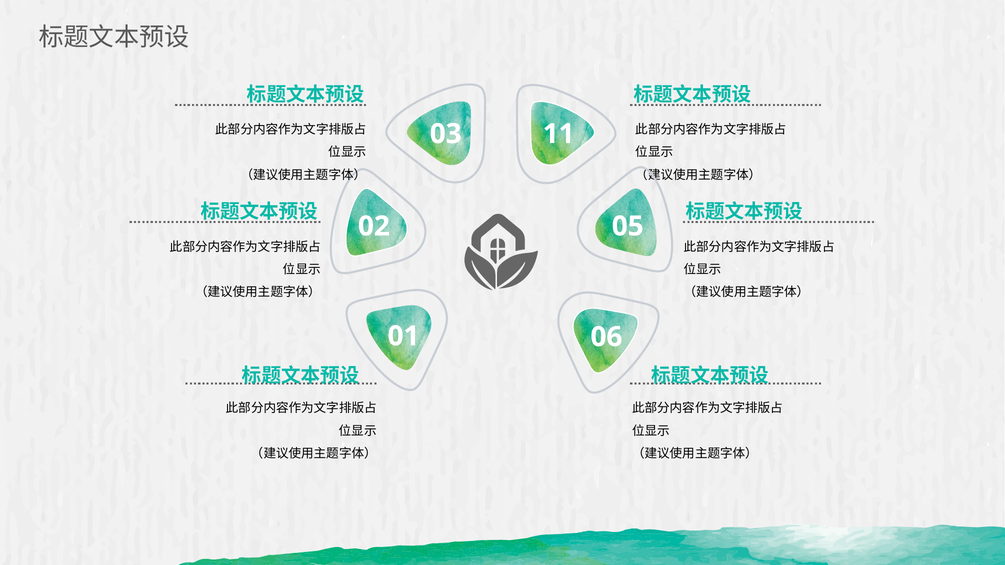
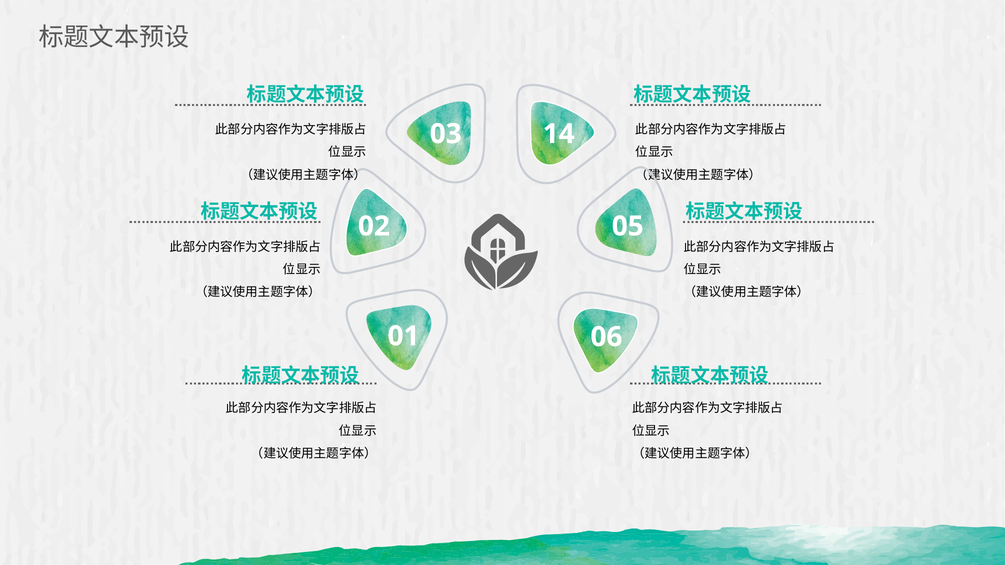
11: 11 -> 14 (559, 134)
